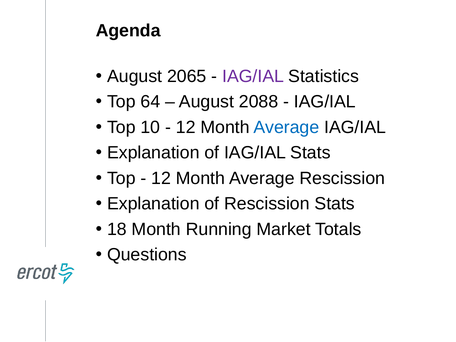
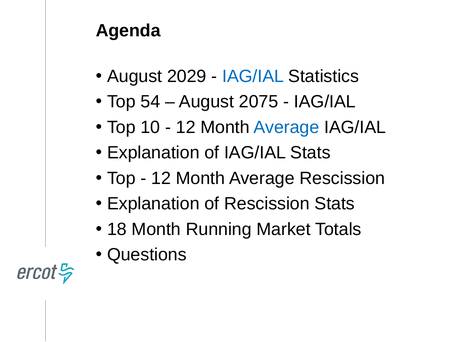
2065: 2065 -> 2029 (187, 76)
IAG/IAL colour: purple -> blue (253, 76)
64: 64 -> 54 (150, 102)
2088: 2088 -> 2075 (259, 102)
